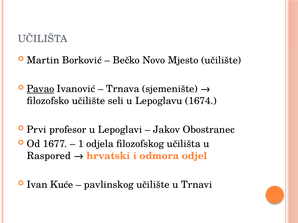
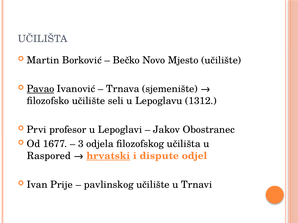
1674: 1674 -> 1312 (201, 101)
1: 1 -> 3 (81, 144)
hrvatski underline: none -> present (108, 156)
odmora: odmora -> dispute (159, 156)
Kuće: Kuće -> Prije (62, 185)
